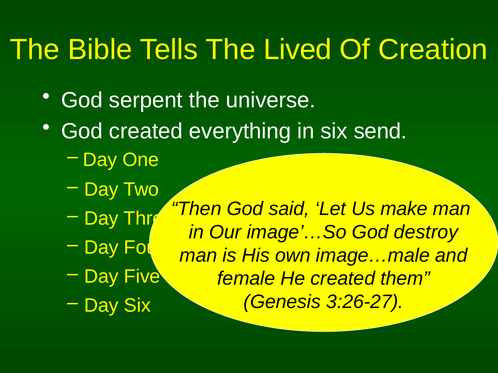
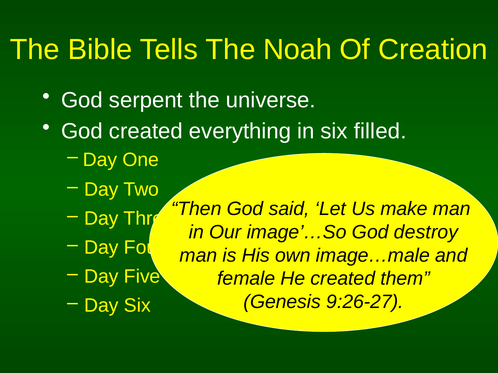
Lived: Lived -> Noah (298, 50)
send: send -> filled (380, 131)
3:26-27: 3:26-27 -> 9:26-27 (365, 302)
